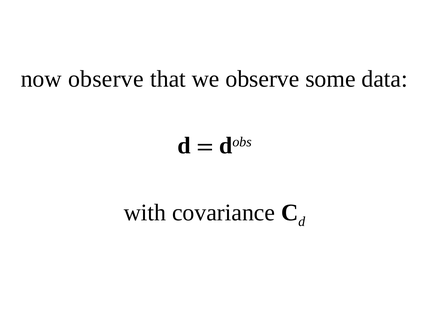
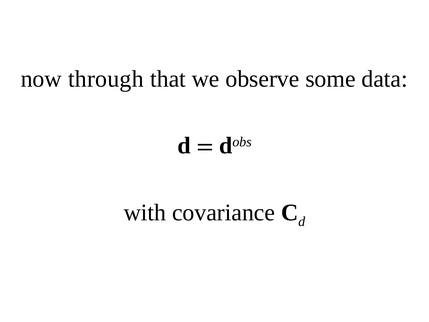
now observe: observe -> through (106, 79)
